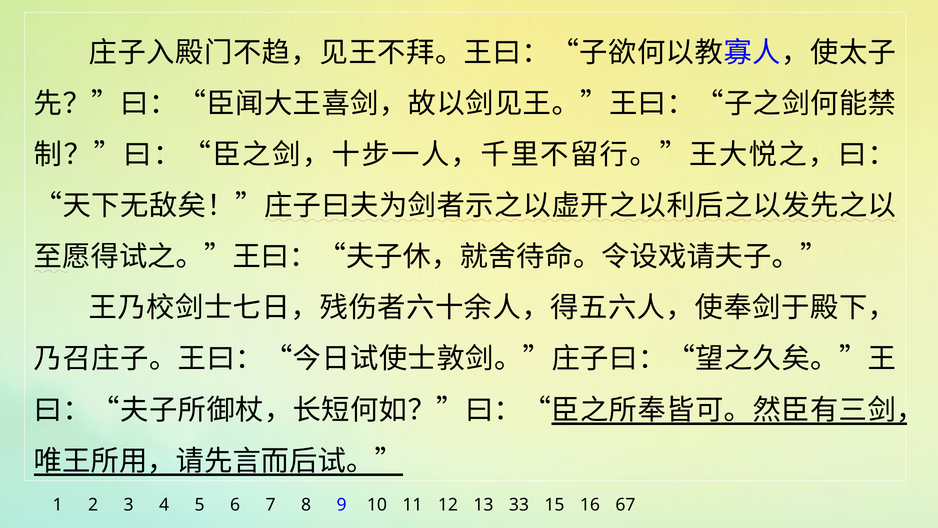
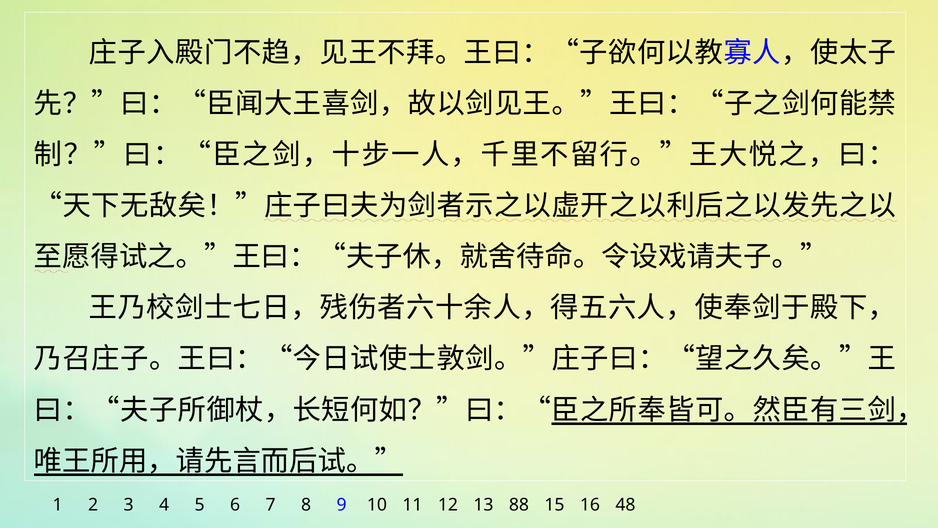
33: 33 -> 88 (519, 505)
67: 67 -> 48 (625, 505)
